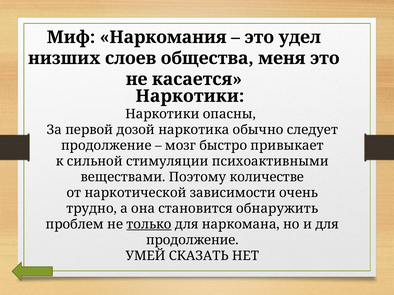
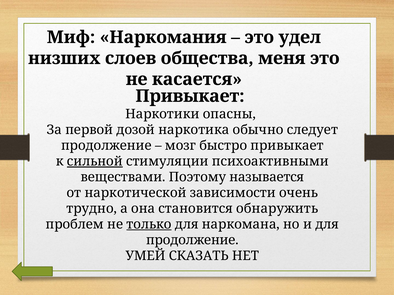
Наркотики: Наркотики -> Привыкает (190, 96)
сильной underline: none -> present (95, 162)
количестве: количестве -> называется (267, 177)
